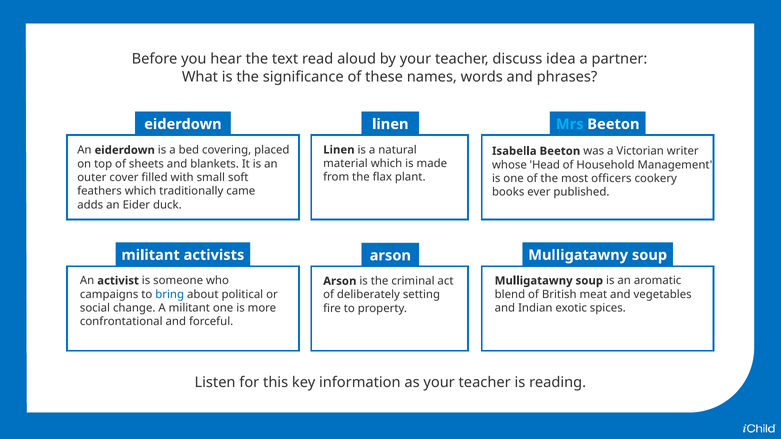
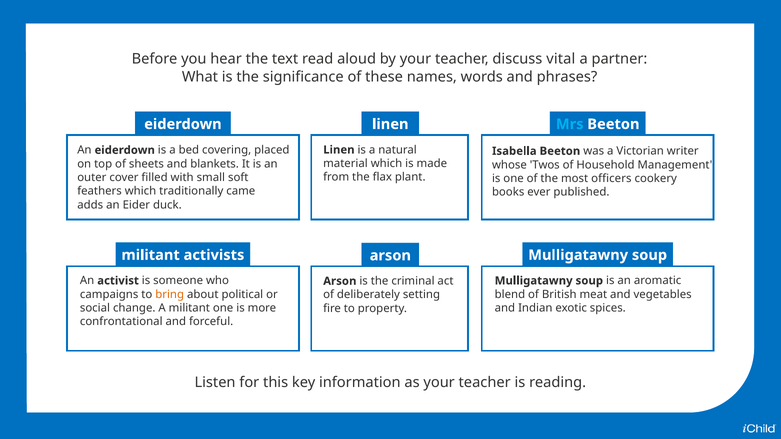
idea: idea -> vital (561, 59)
Head: Head -> Twos (545, 165)
bring colour: blue -> orange (170, 295)
